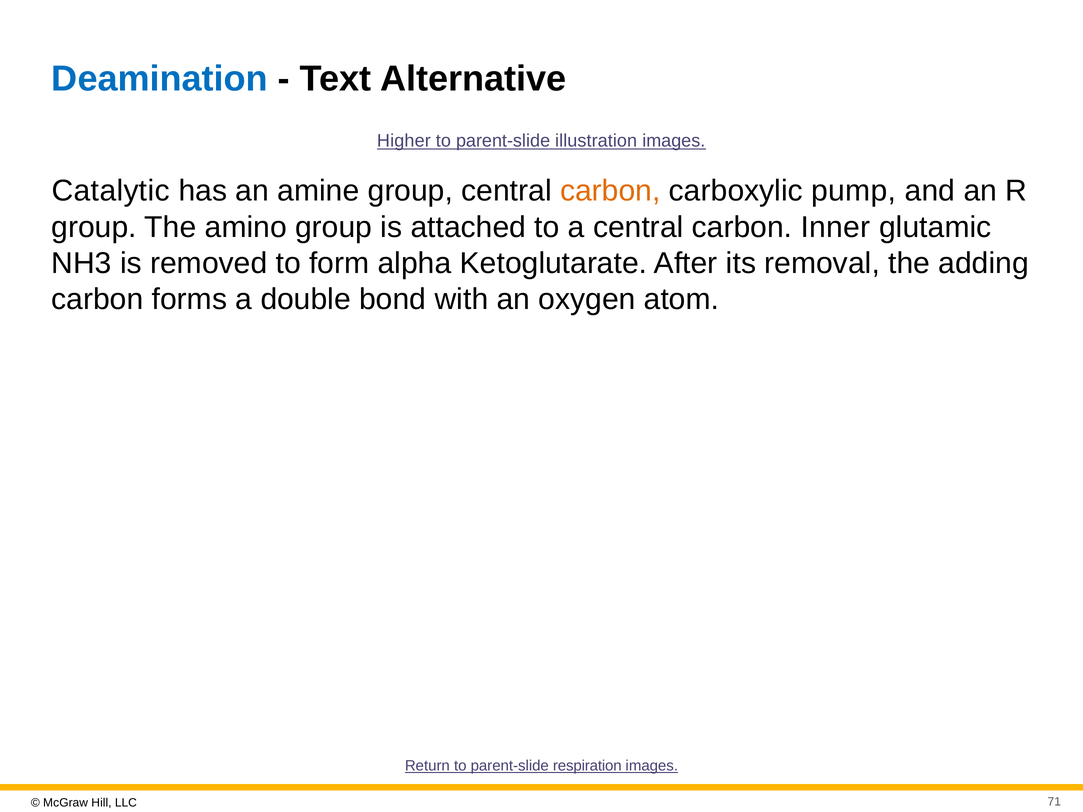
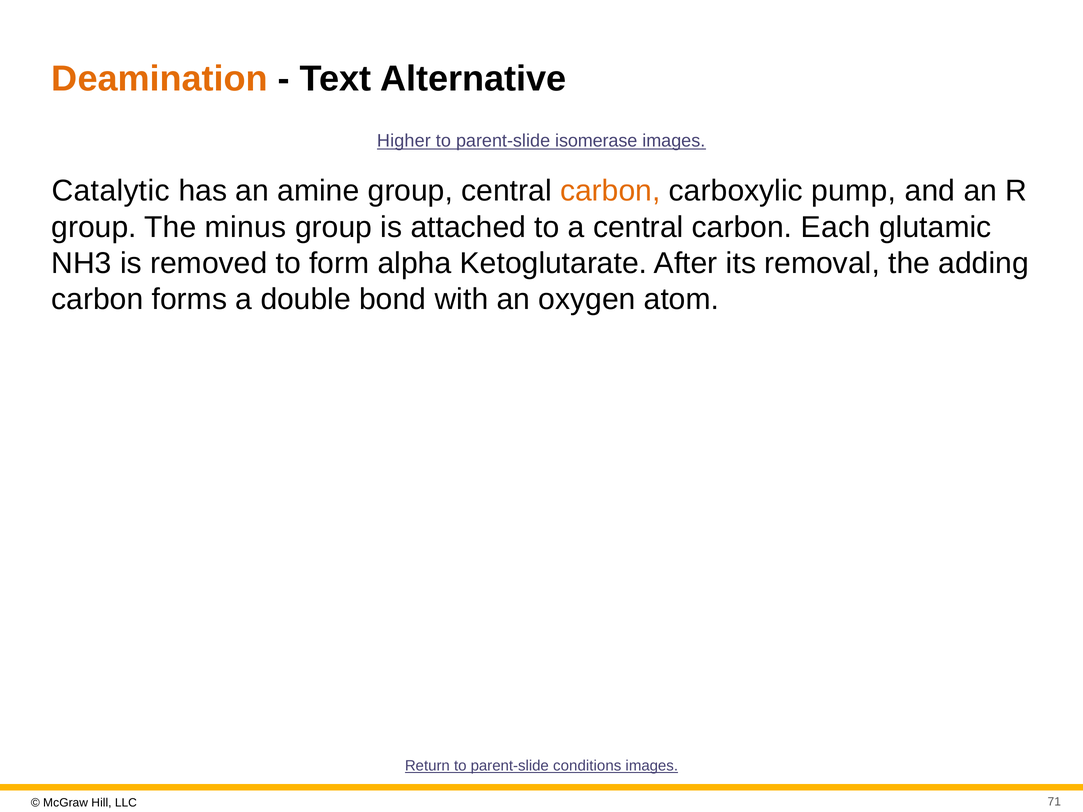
Deamination colour: blue -> orange (160, 79)
illustration: illustration -> isomerase (596, 141)
amino: amino -> minus (246, 227)
Inner: Inner -> Each (836, 227)
respiration: respiration -> conditions (587, 766)
